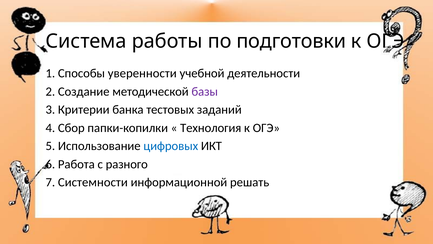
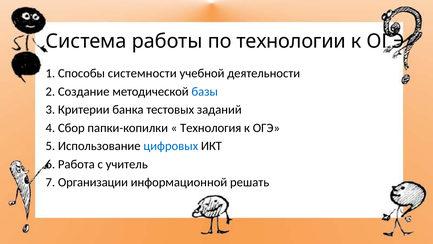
подготовки: подготовки -> технологии (291, 41)
уверенности: уверенности -> системности (142, 73)
базы colour: purple -> blue (205, 91)
разного: разного -> учитель (127, 164)
Системности: Системности -> Организации (93, 182)
